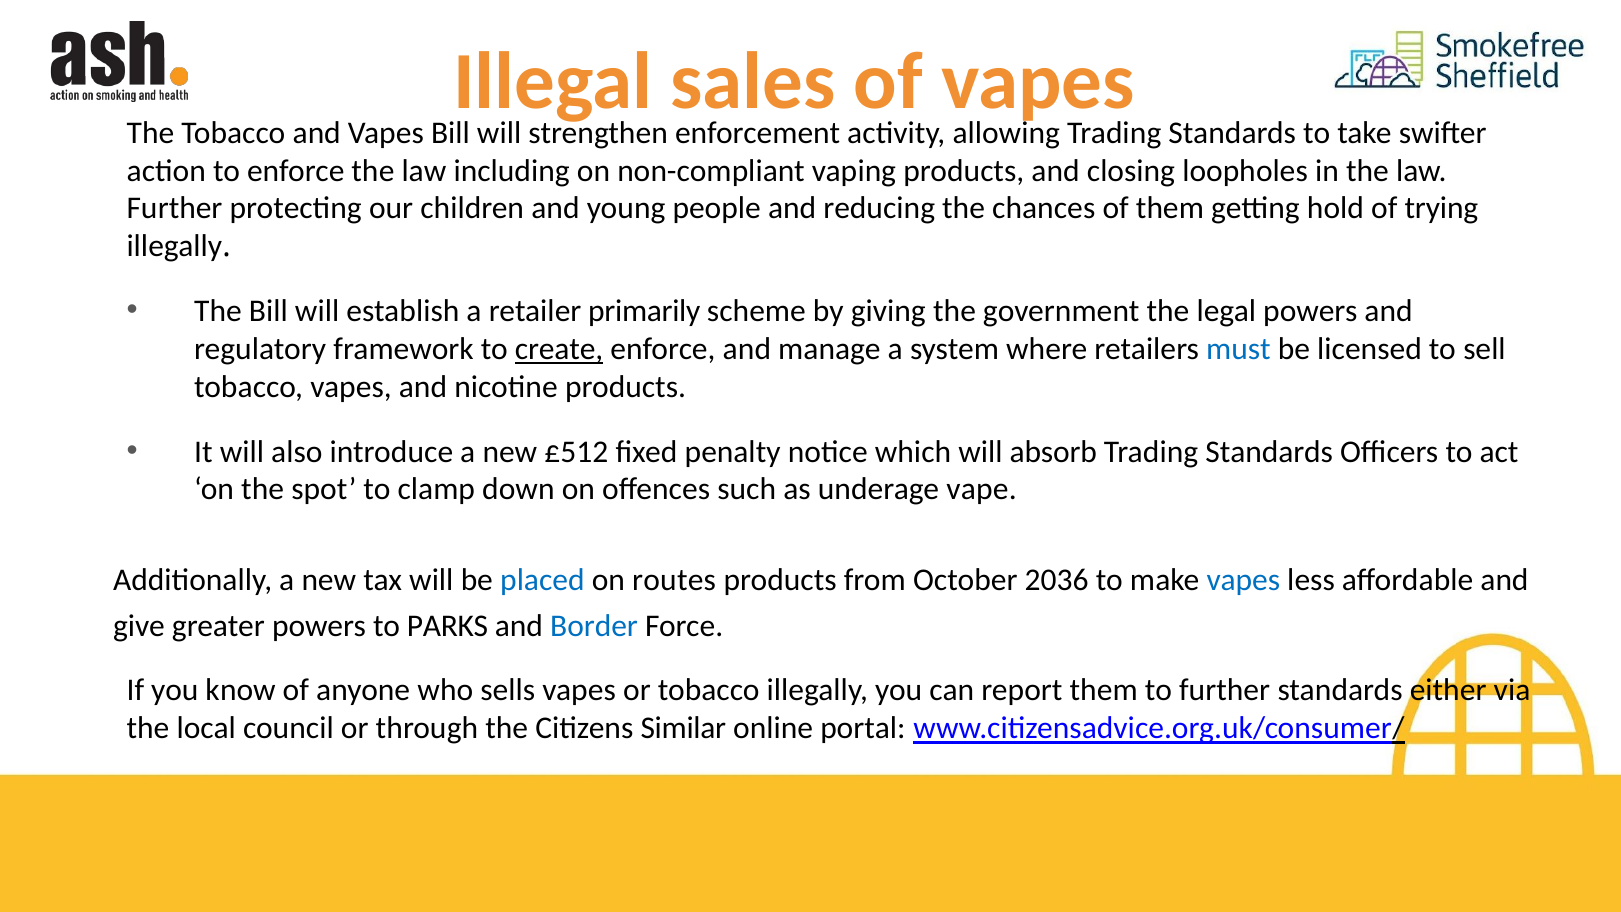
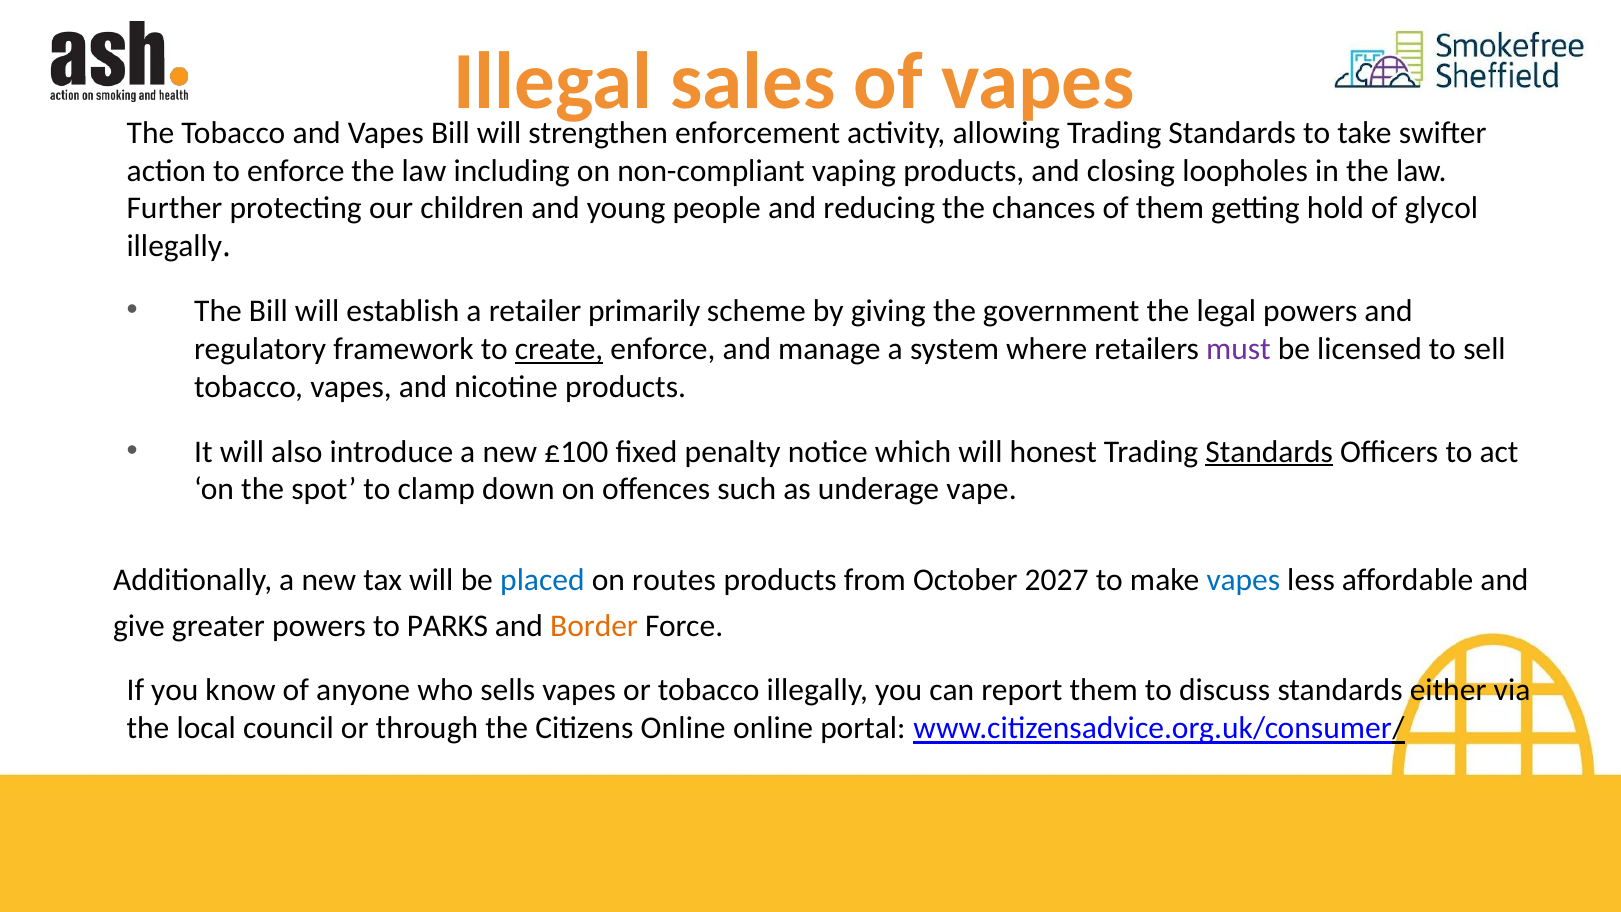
trying: trying -> glycol (1441, 208)
must colour: blue -> purple (1238, 349)
£512: £512 -> £100 (576, 452)
absorb: absorb -> honest (1053, 452)
Standards underline: none -> present (1269, 452)
2036: 2036 -> 2027 (1057, 580)
Border colour: blue -> orange (594, 626)
to further: further -> discuss (1225, 690)
Citizens Similar: Similar -> Online (683, 728)
